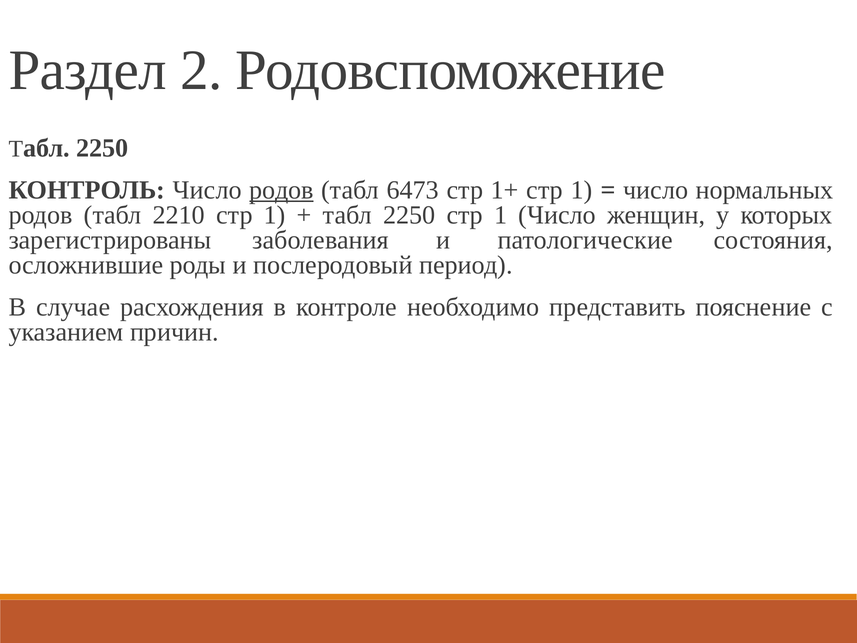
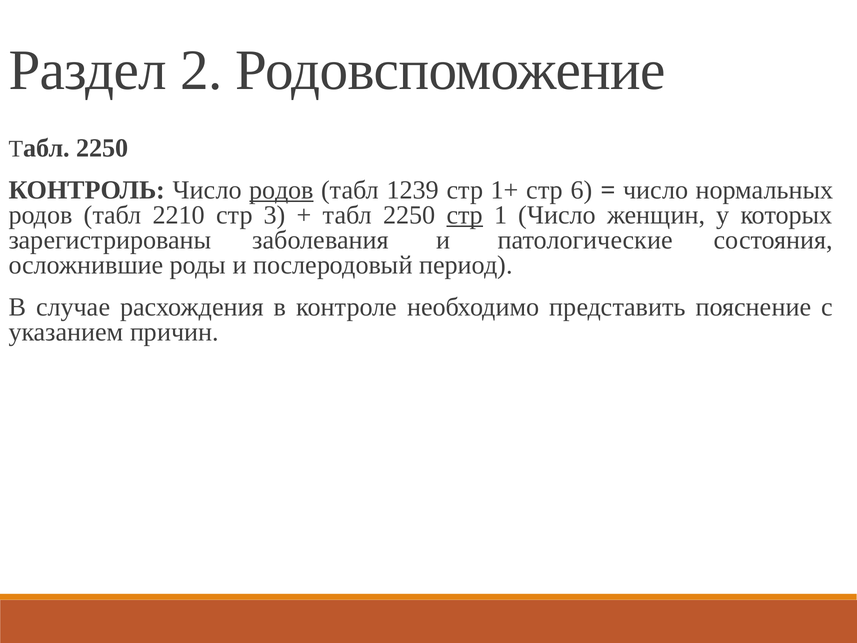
6473: 6473 -> 1239 (413, 190)
1+ стр 1: 1 -> 6 (581, 190)
2210 стр 1: 1 -> 3 (275, 215)
стр underline: none -> present (465, 215)
